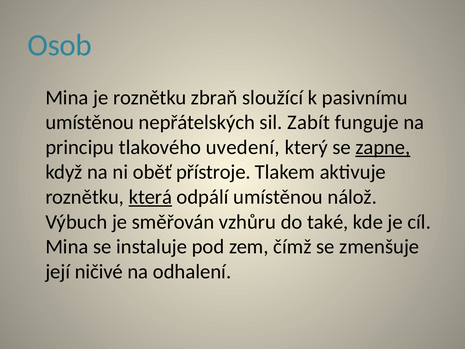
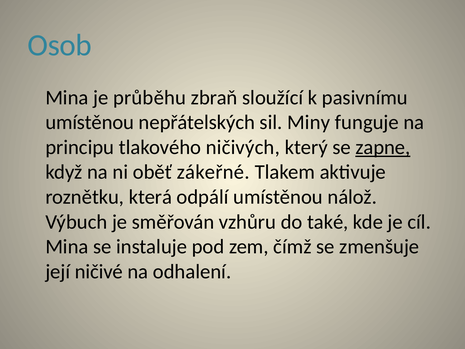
je roznětku: roznětku -> průběhu (150, 98)
Zabít: Zabít -> Miny (309, 122)
uvedení: uvedení -> ničivých (243, 147)
přístroje: přístroje -> zákeřné (213, 172)
která underline: present -> none (150, 197)
